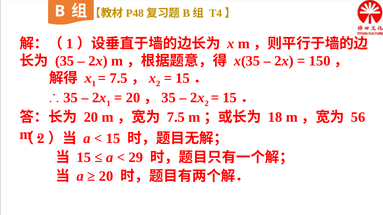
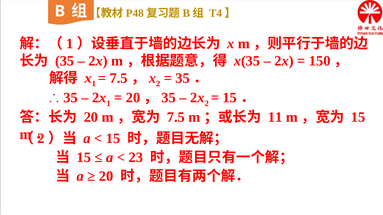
15: 15 -> 35 (183, 78)
18: 18 -> 11 (275, 117)
56: 56 -> 15 (358, 117)
29: 29 -> 23 (136, 158)
